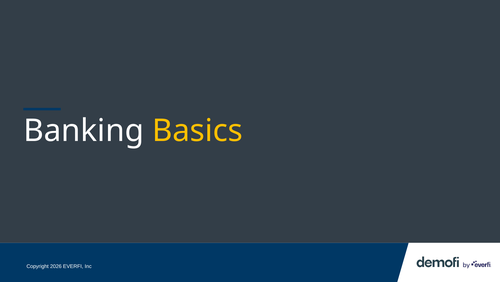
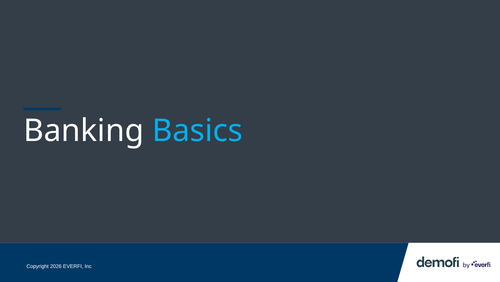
Basics colour: yellow -> light blue (197, 130)
